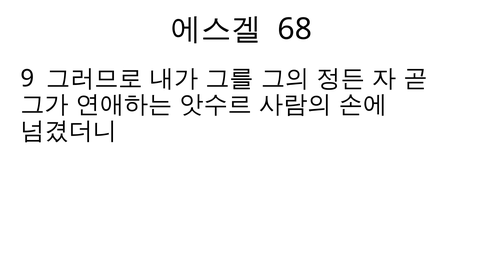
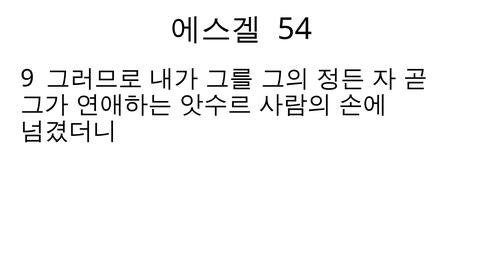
68: 68 -> 54 (295, 29)
